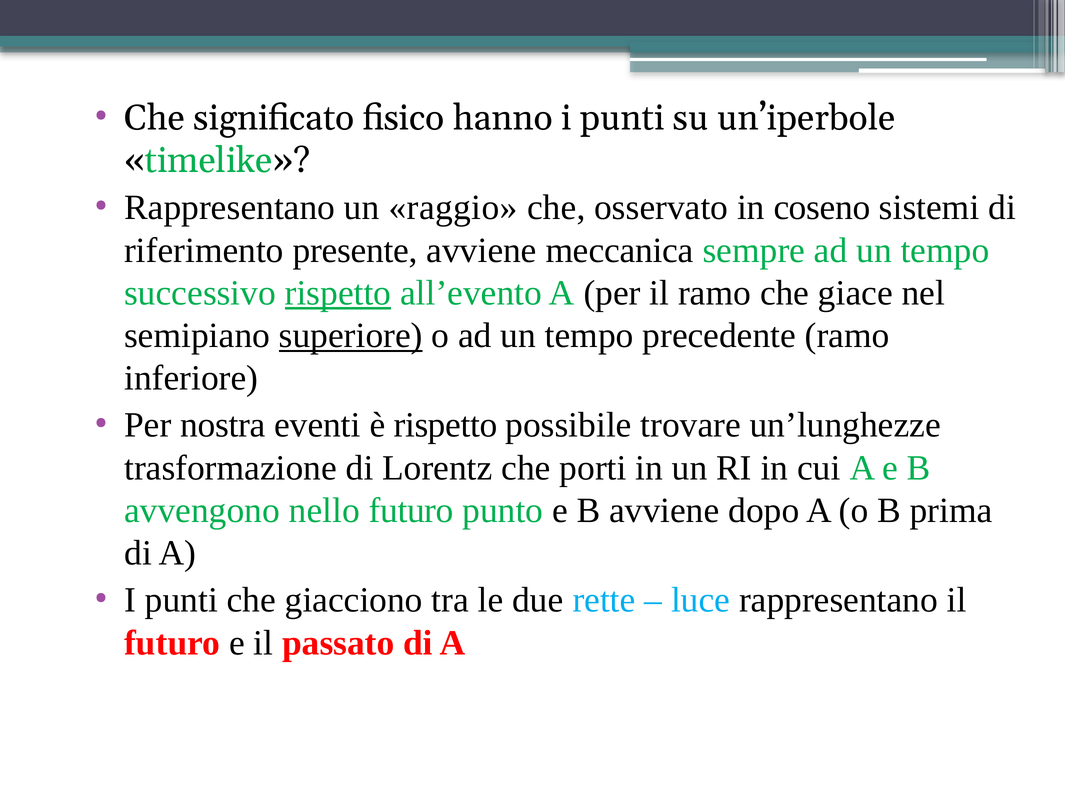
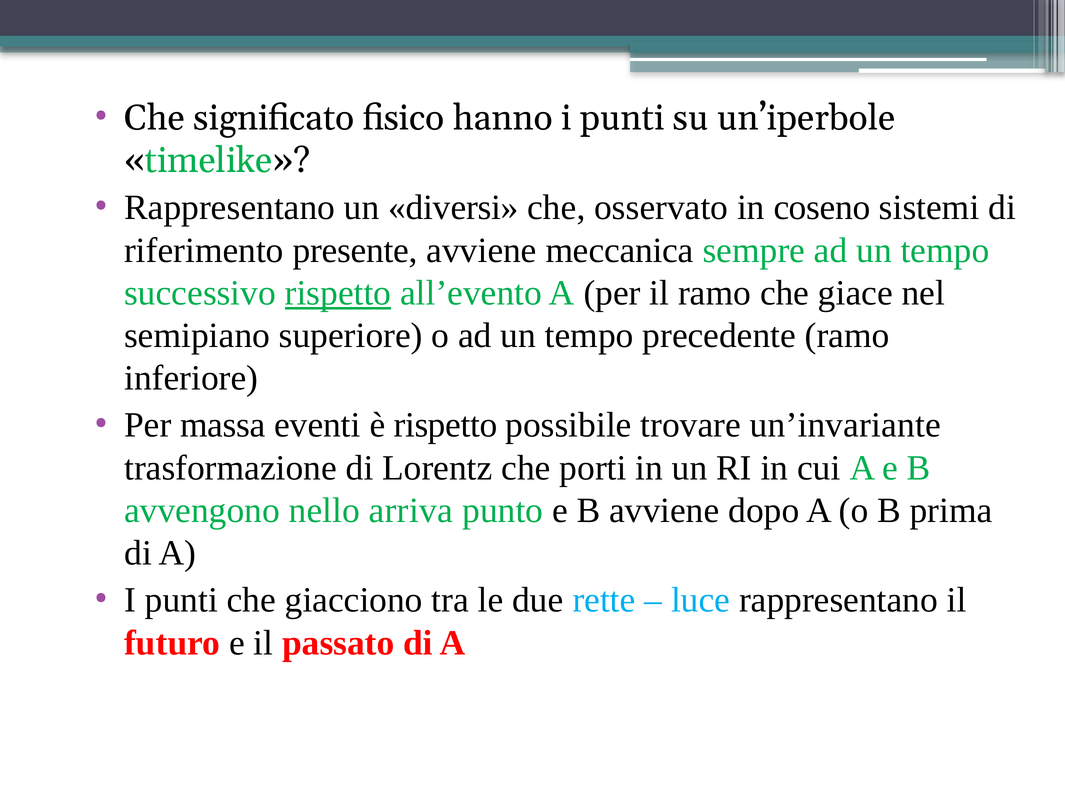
raggio: raggio -> diversi (453, 208)
superiore underline: present -> none (351, 335)
nostra: nostra -> massa (223, 425)
un’lunghezze: un’lunghezze -> un’invariante (845, 425)
nello futuro: futuro -> arriva (411, 510)
